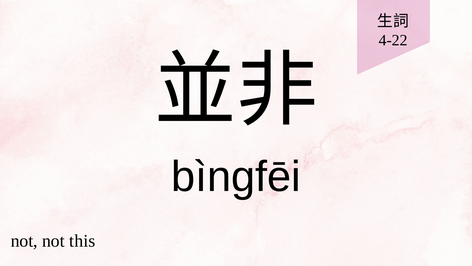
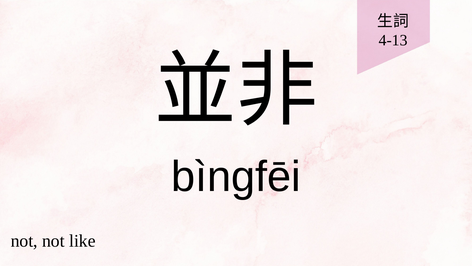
4-22: 4-22 -> 4-13 (393, 40)
this: this -> like (82, 241)
